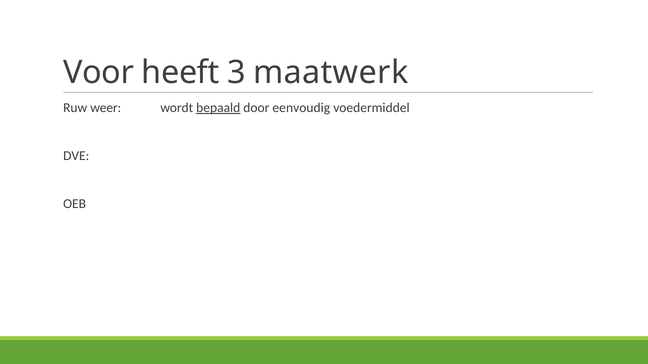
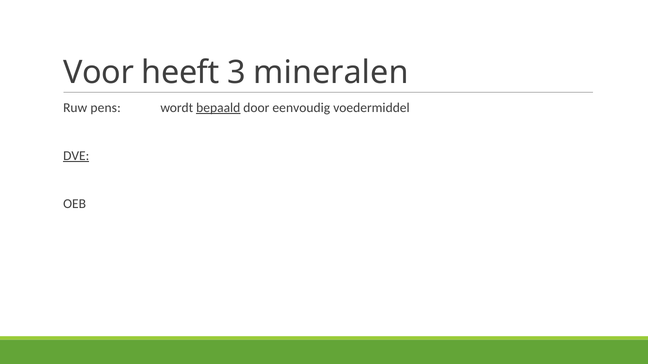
maatwerk: maatwerk -> mineralen (331, 73)
weer: weer -> pens (106, 108)
DVE underline: none -> present (76, 156)
